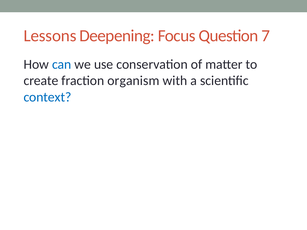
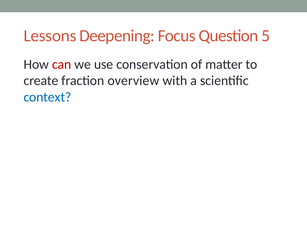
7: 7 -> 5 (266, 36)
can colour: blue -> red (62, 64)
organism: organism -> overview (133, 81)
